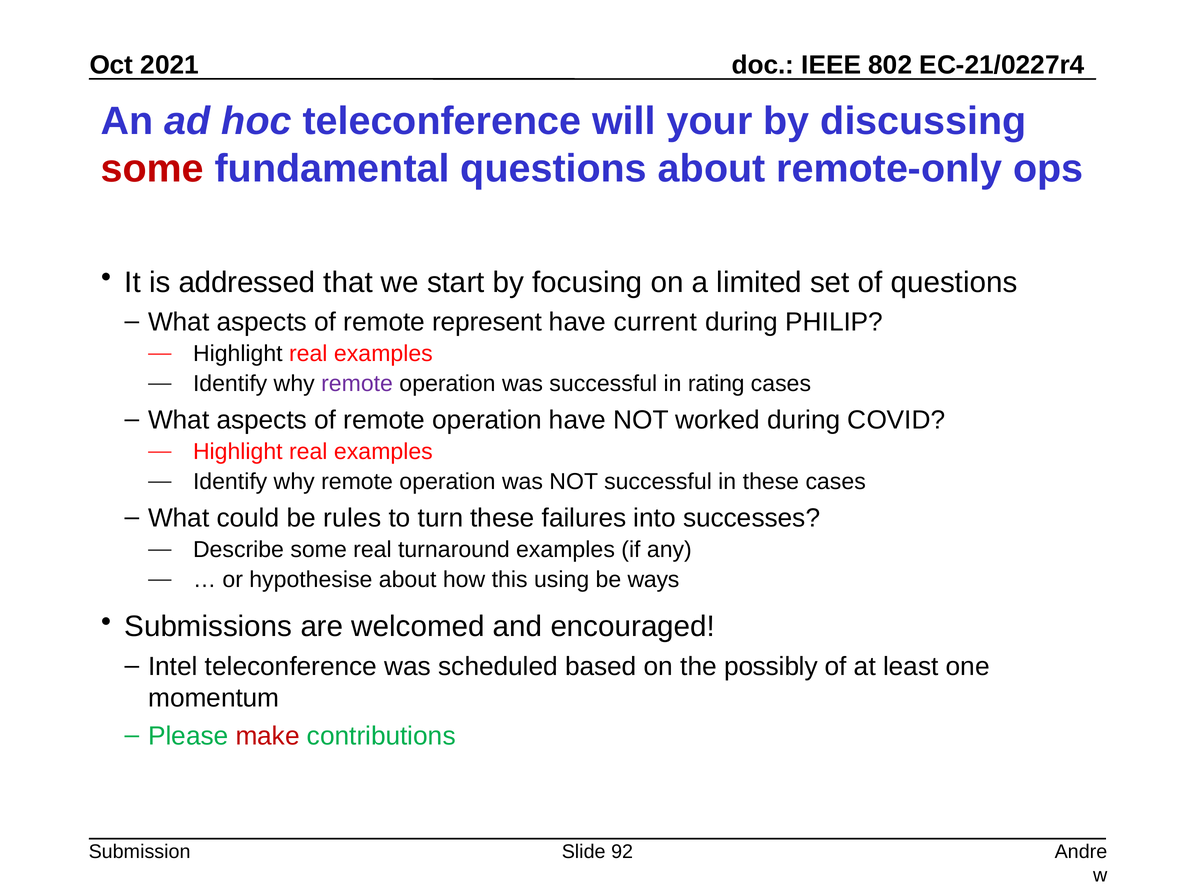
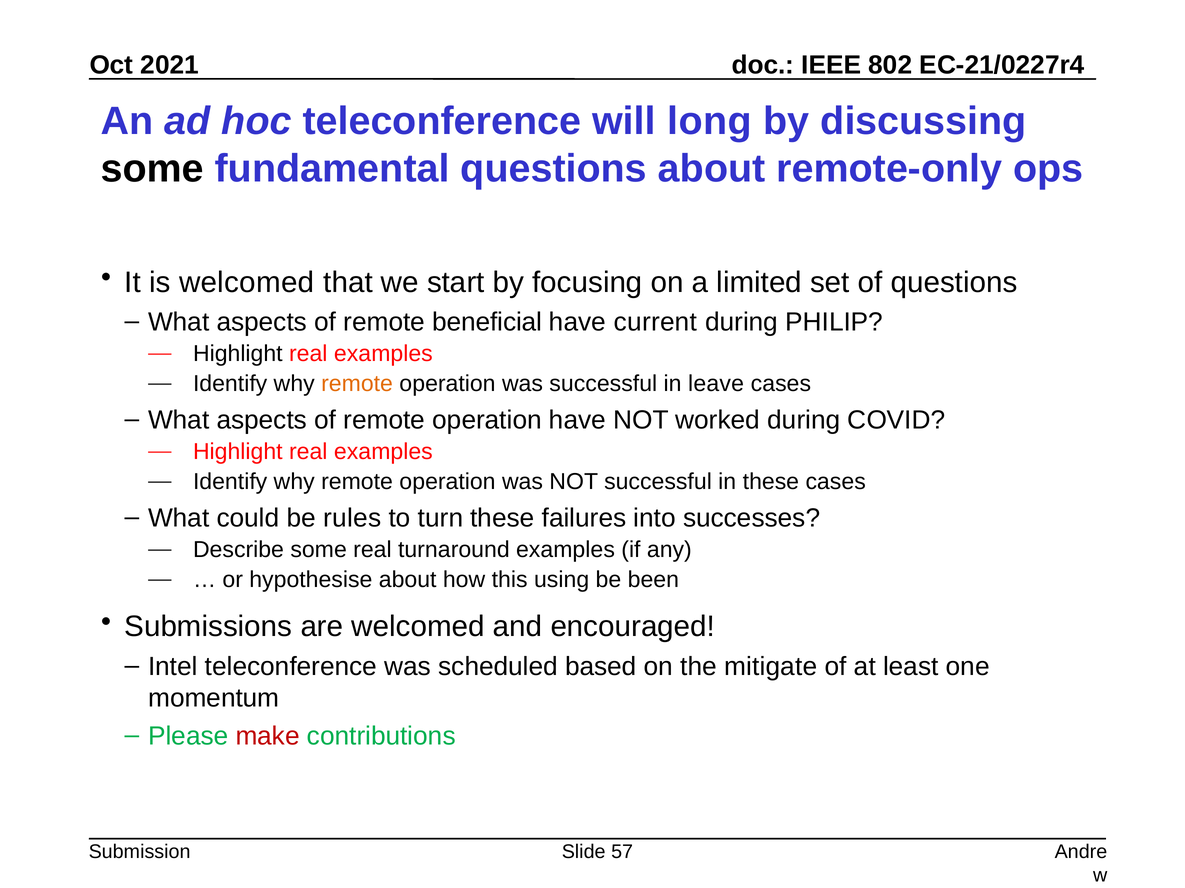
your: your -> long (709, 121)
some colour: red -> black (152, 169)
is addressed: addressed -> welcomed (247, 283)
represent: represent -> beneficial (487, 322)
remote colour: purple -> orange (357, 384)
rating: rating -> leave (716, 384)
ways: ways -> been (653, 580)
possibly: possibly -> mitigate (771, 667)
92: 92 -> 57 (622, 852)
